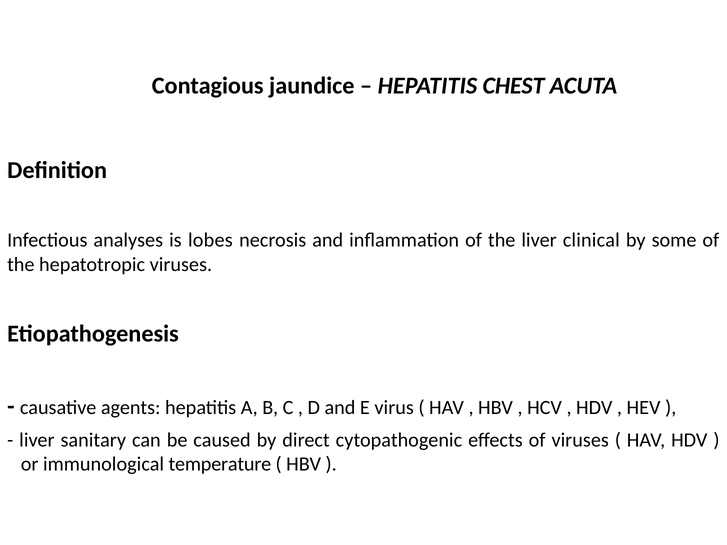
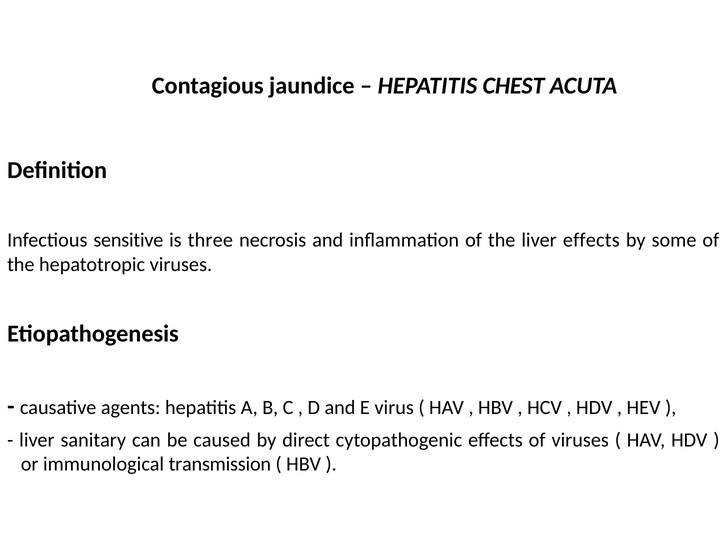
analyses: analyses -> sensitive (128, 240)
lobes: lobes -> three (210, 240)
liver clinical: clinical -> effects (591, 240)
temperature: temperature -> transmission (220, 464)
